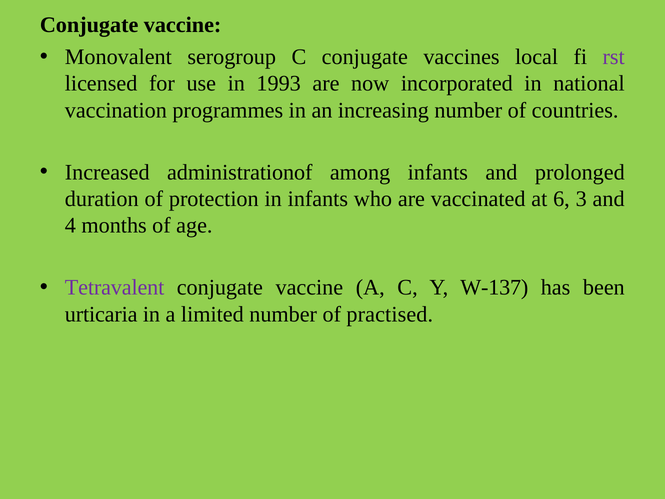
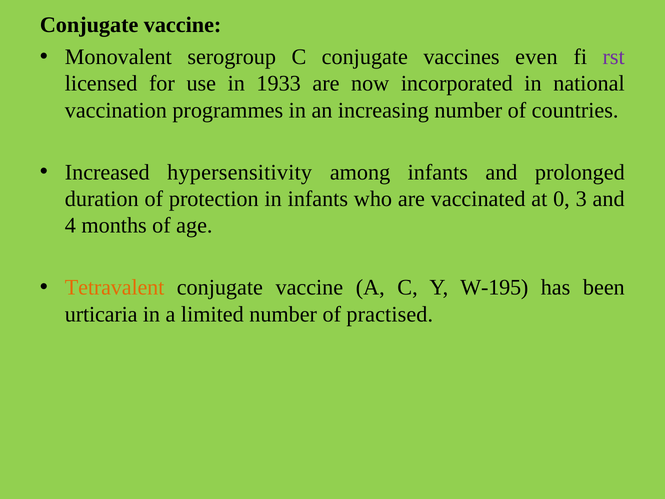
local: local -> even (536, 57)
1993: 1993 -> 1933 (279, 84)
administrationof: administrationof -> hypersensitivity (240, 172)
6: 6 -> 0 (561, 199)
Tetravalent colour: purple -> orange (115, 287)
W-137: W-137 -> W-195 (494, 287)
